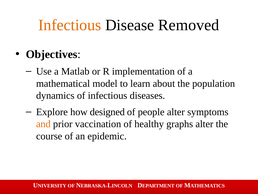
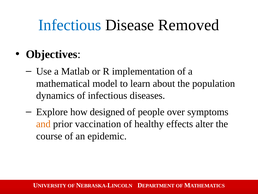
Infectious colour: orange -> blue (70, 25)
people alter: alter -> over (176, 112)
graphs: graphs -> effects (180, 124)
